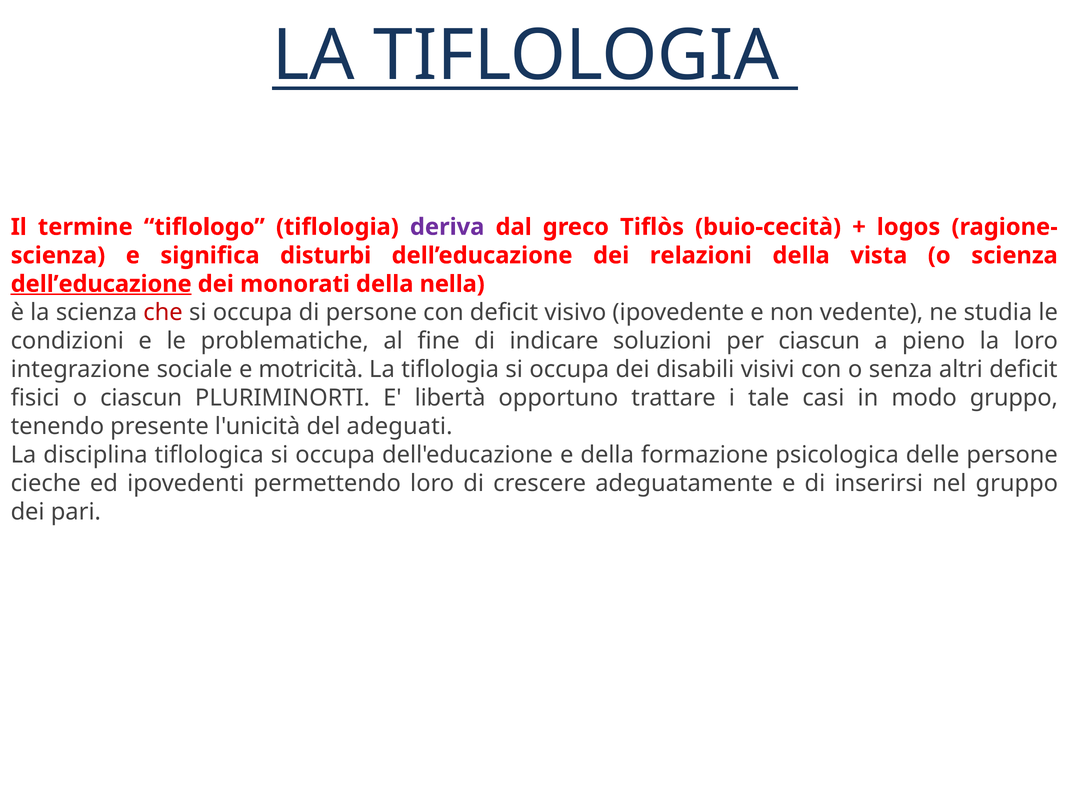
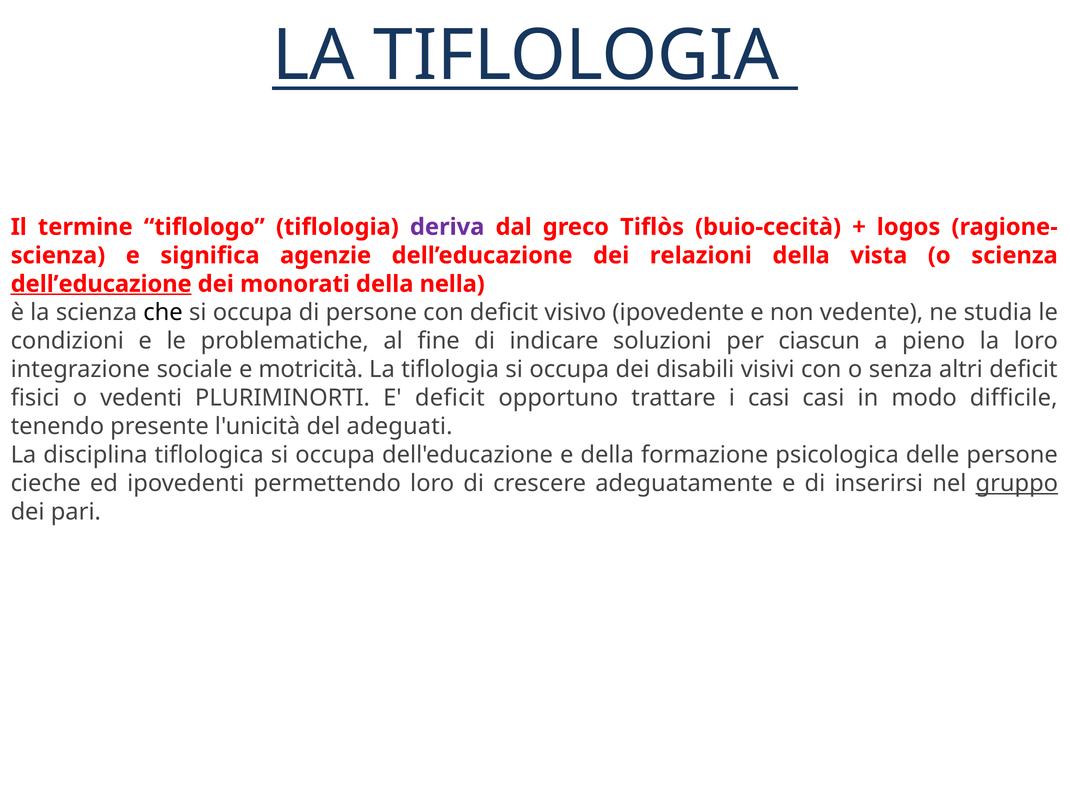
disturbi: disturbi -> agenzie (326, 256)
che colour: red -> black (163, 313)
o ciascun: ciascun -> vedenti (141, 398)
E libertà: libertà -> deficit (450, 398)
i tale: tale -> casi (769, 398)
modo gruppo: gruppo -> difficile (1014, 398)
gruppo underline: none -> present (1017, 484)
